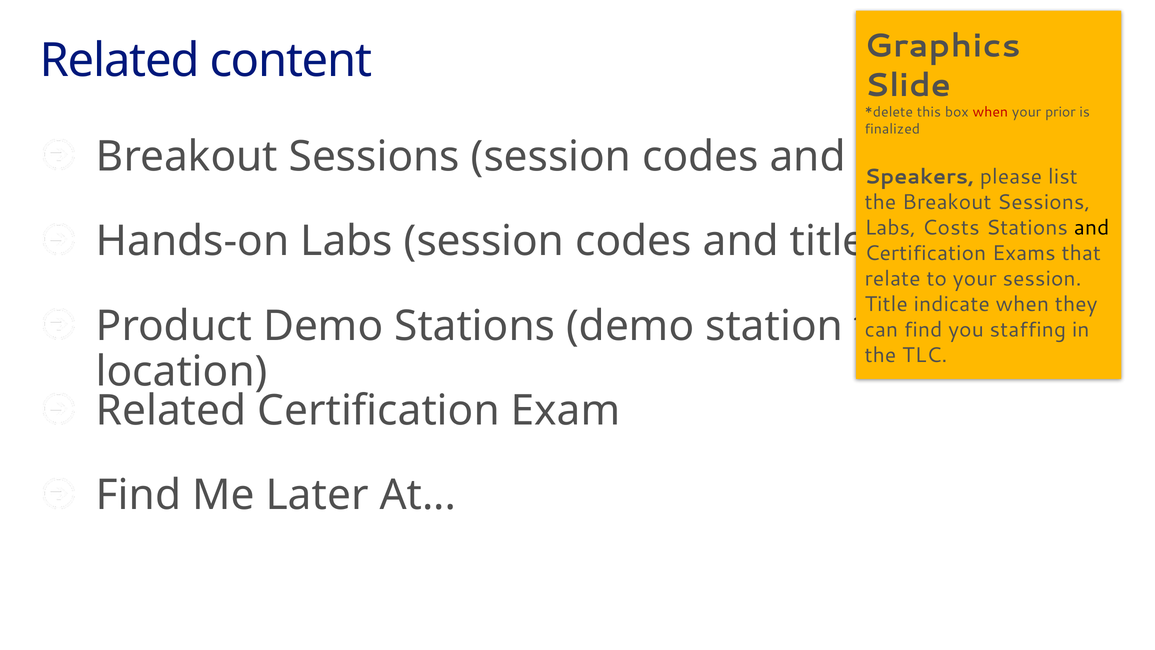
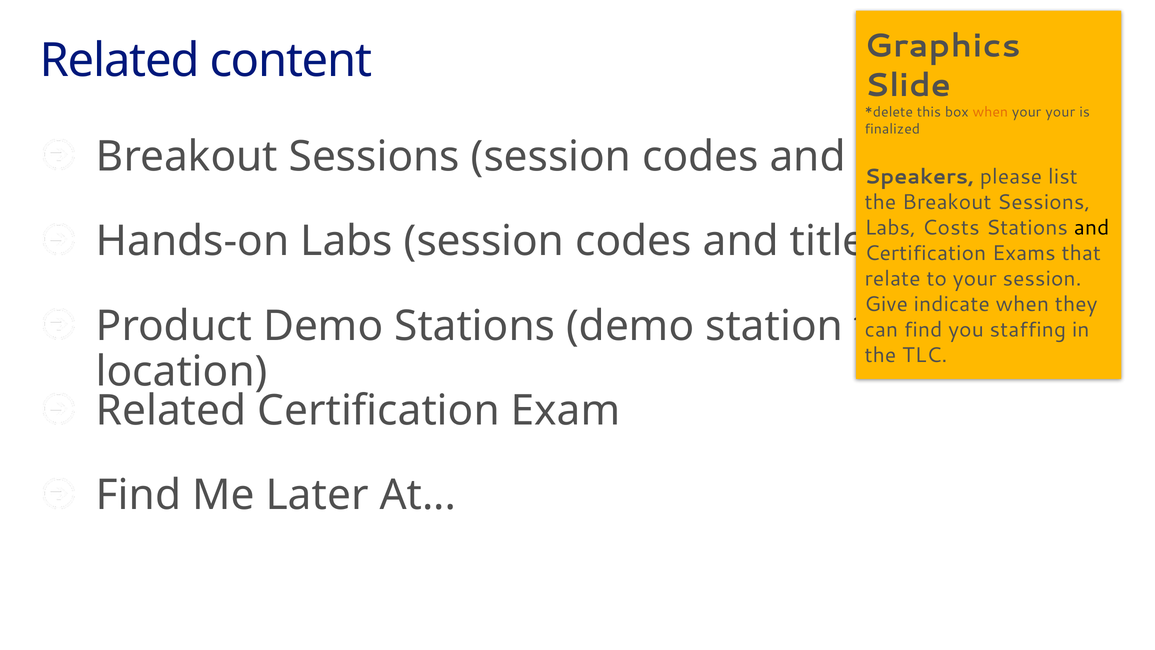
when colour: red -> orange (990, 112)
your prior: prior -> your (1060, 112)
Title: Title -> Give (886, 304)
